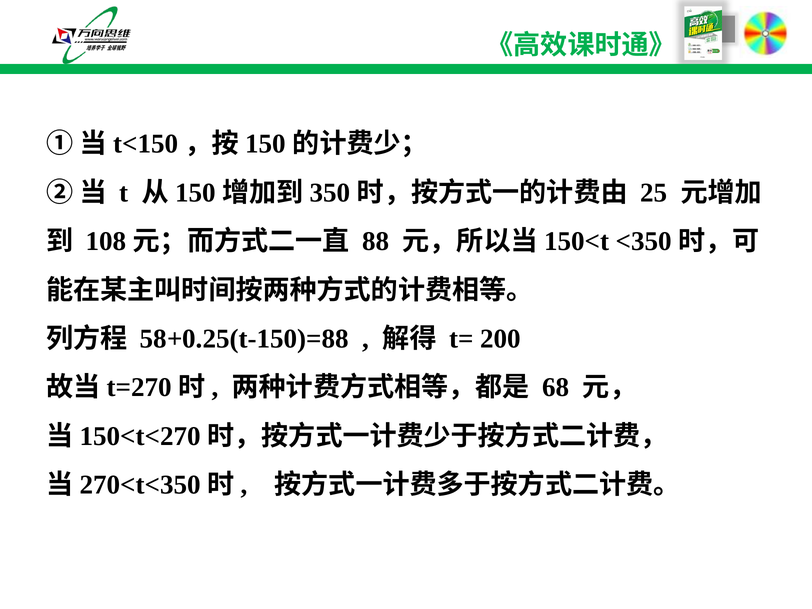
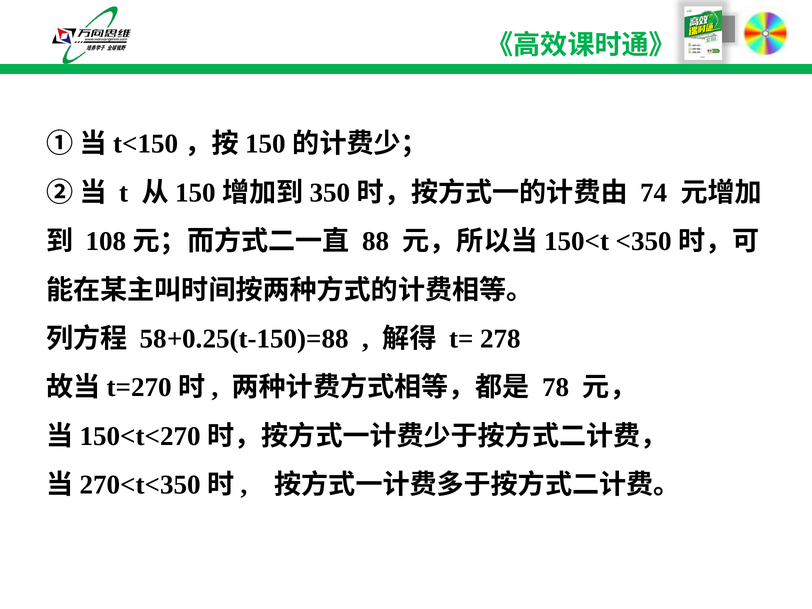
25: 25 -> 74 (654, 193)
200: 200 -> 278 (501, 339)
68: 68 -> 78 (556, 388)
